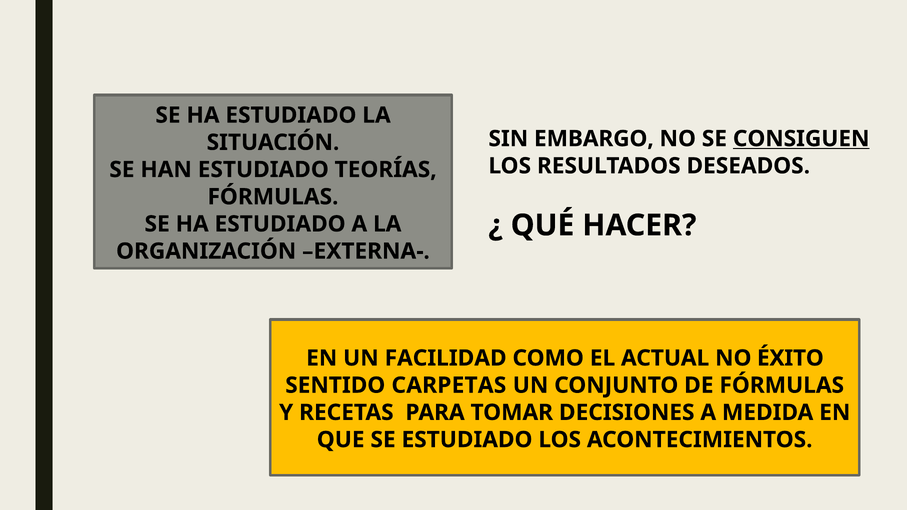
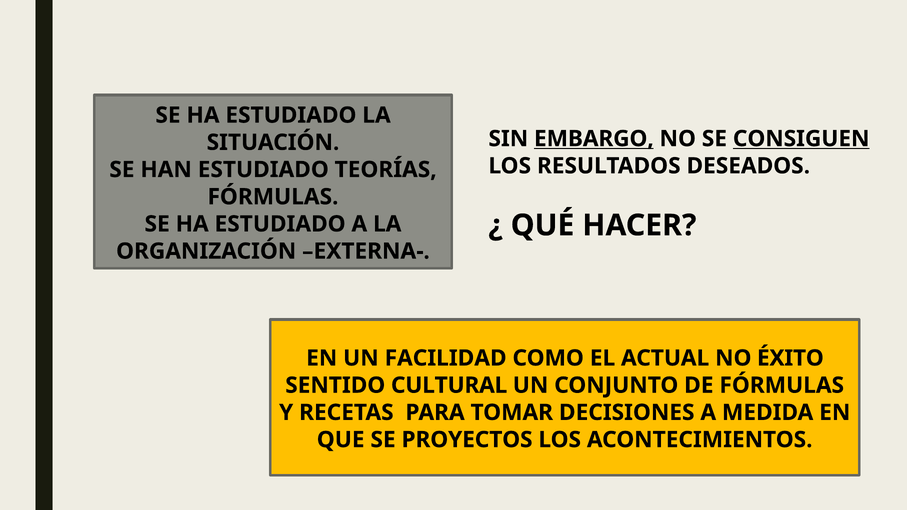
EMBARGO underline: none -> present (594, 139)
CARPETAS: CARPETAS -> CULTURAL (449, 385)
SE ESTUDIADO: ESTUDIADO -> PROYECTOS (467, 440)
